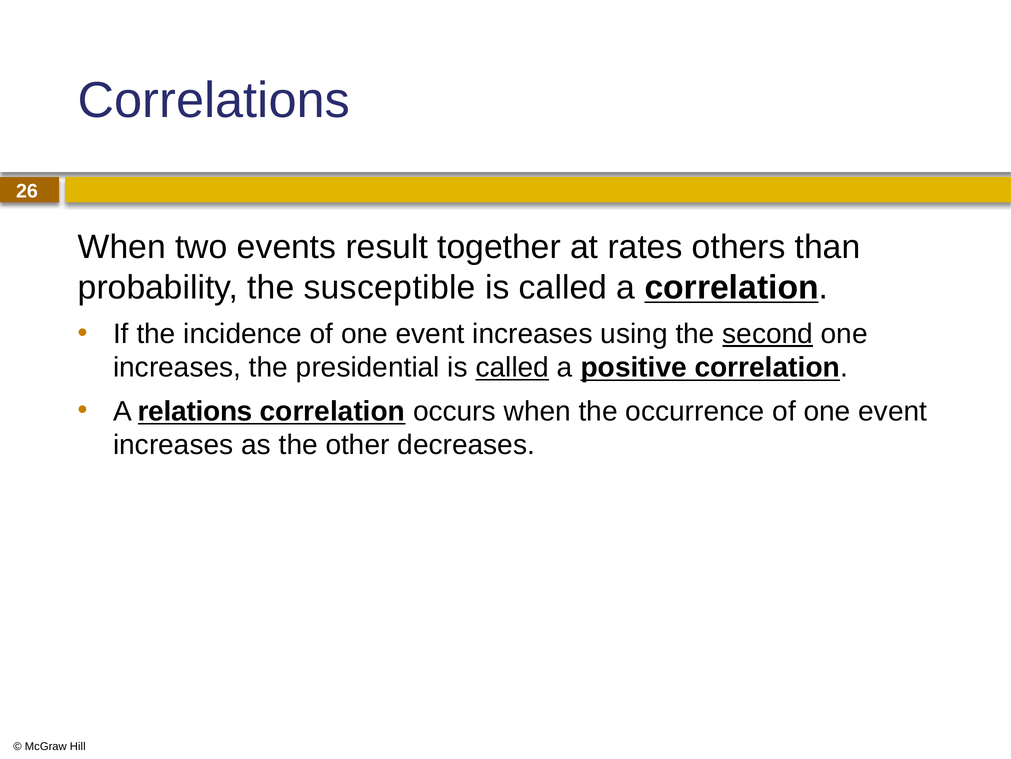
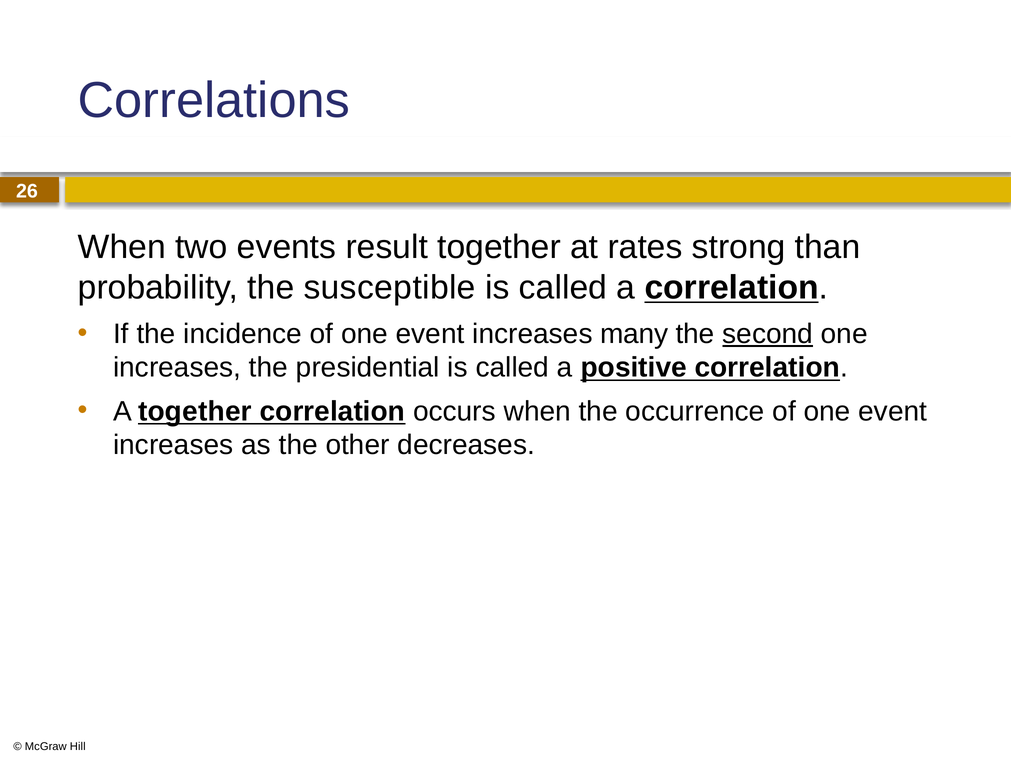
others: others -> strong (739, 247)
using: using -> many (634, 334)
called underline: present -> none (512, 367)
A relations: relations -> together (195, 411)
